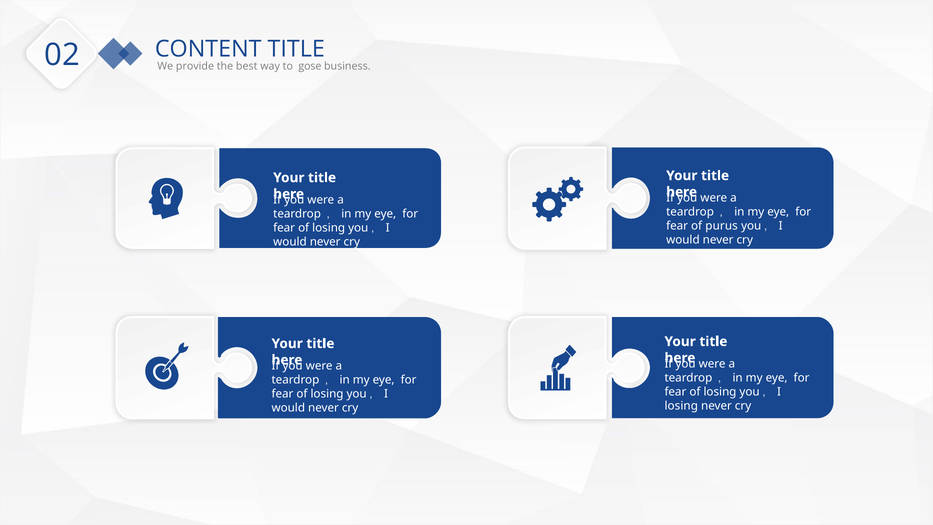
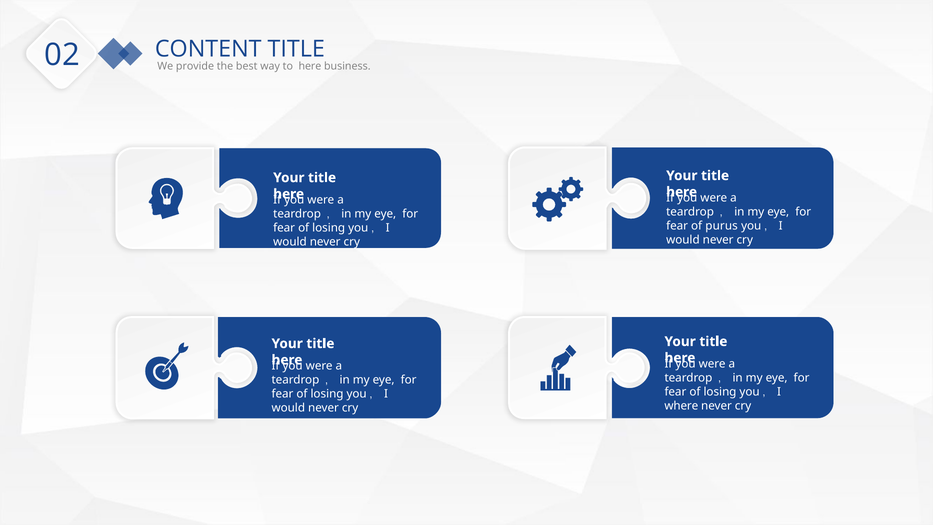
to gose: gose -> here (310, 66)
losing: losing -> where (681, 406)
